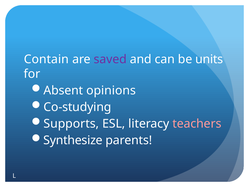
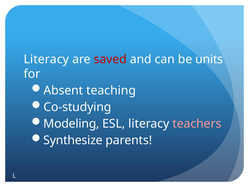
Contain: Contain -> Literacy (46, 59)
saved colour: purple -> red (110, 59)
opinions: opinions -> teaching (111, 90)
Supports: Supports -> Modeling (71, 124)
